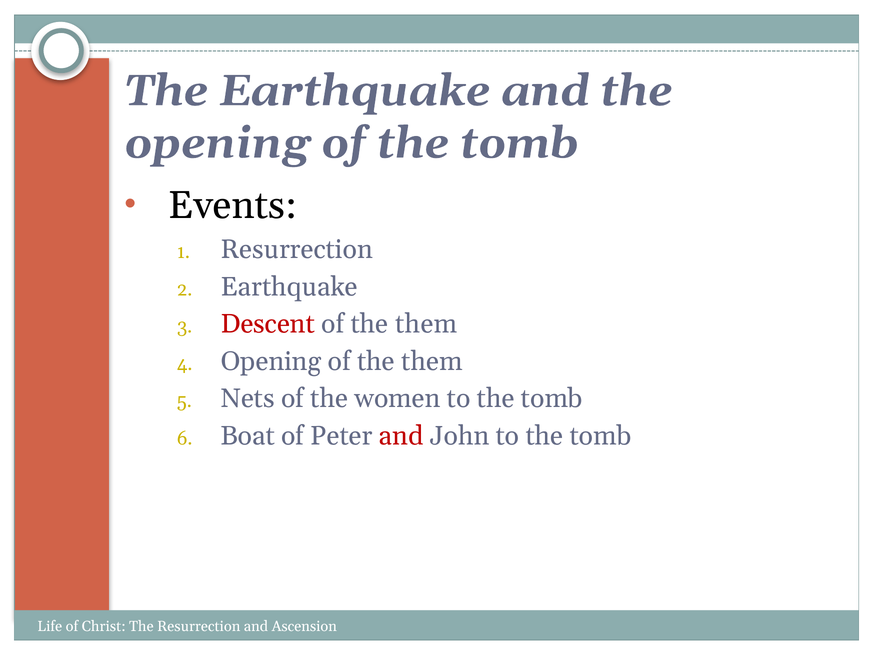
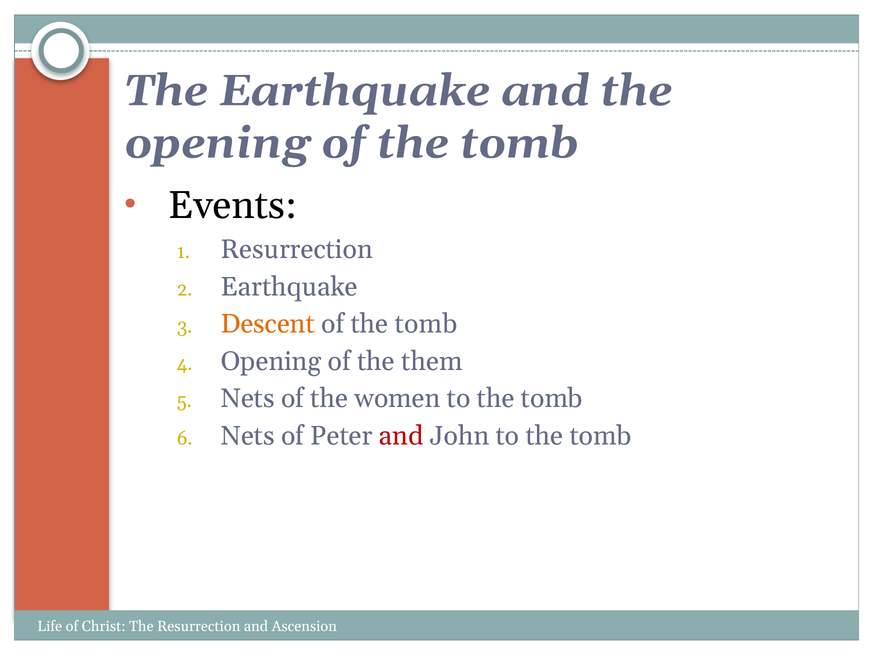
Descent colour: red -> orange (268, 324)
them: them -> tomb (426, 324)
Boat: Boat -> Nets (248, 436)
